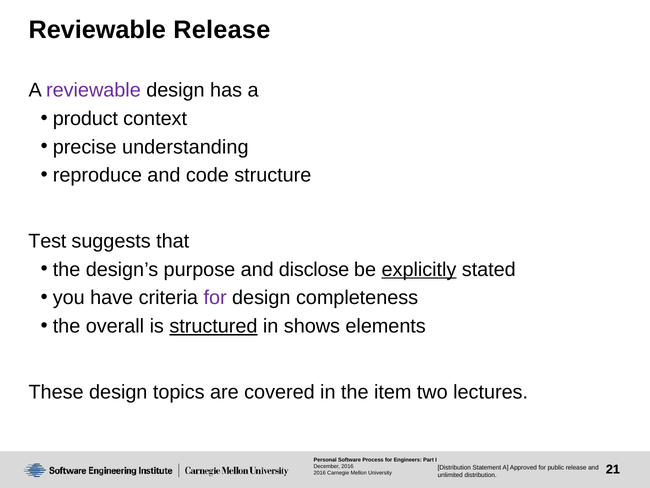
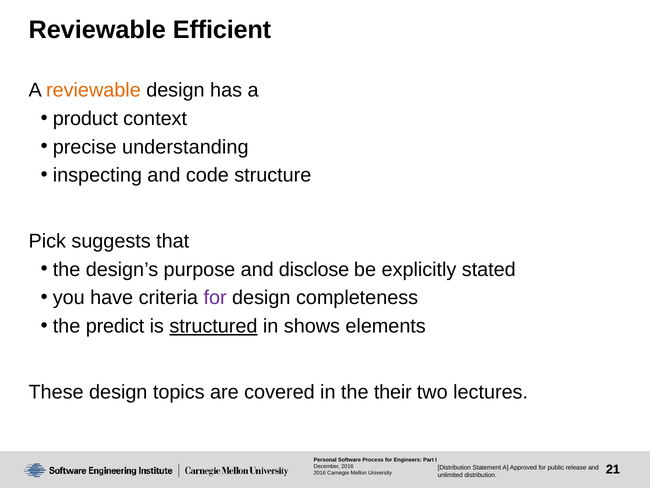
Reviewable Release: Release -> Efficient (222, 30)
reviewable colour: purple -> orange (93, 90)
reproduce: reproduce -> inspecting (97, 175)
Test: Test -> Pick (47, 241)
explicitly underline: present -> none (419, 269)
overall: overall -> predict (115, 326)
item: item -> their (393, 392)
